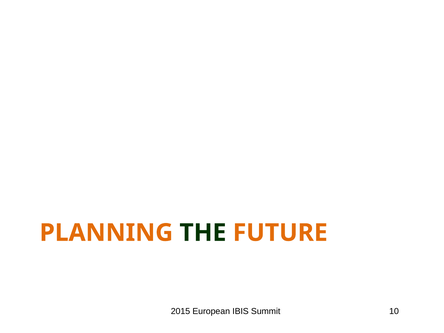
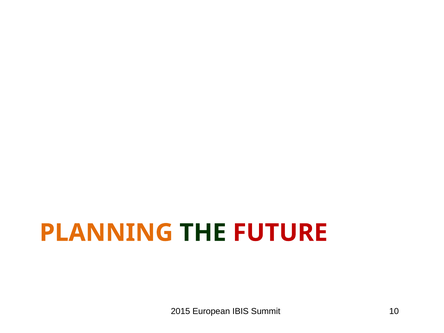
FUTURE colour: orange -> red (280, 233)
